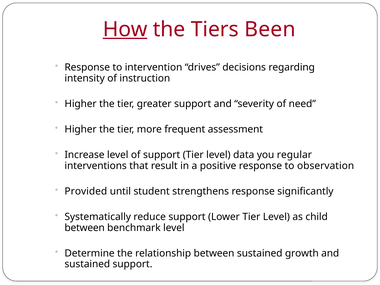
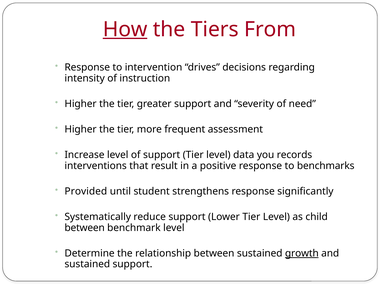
Been: Been -> From (270, 29)
regular: regular -> records (294, 155)
observation: observation -> benchmarks (326, 166)
growth underline: none -> present (302, 253)
